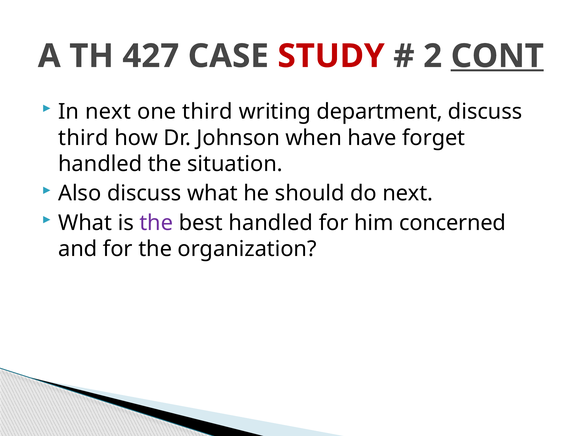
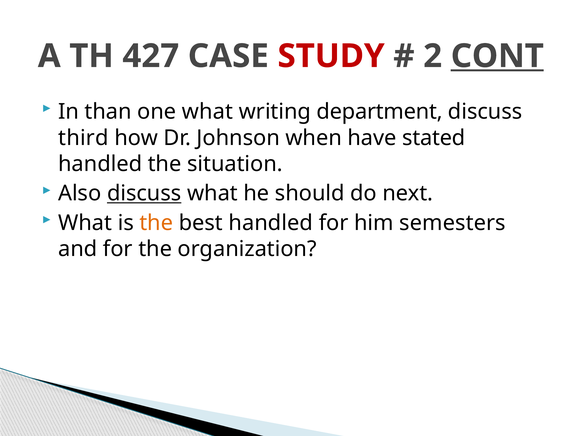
In next: next -> than (108, 112)
one third: third -> what (207, 112)
forget: forget -> stated (434, 138)
discuss underline: none -> present (144, 194)
the colour: purple -> orange (156, 223)
concerned: concerned -> semesters (452, 223)
